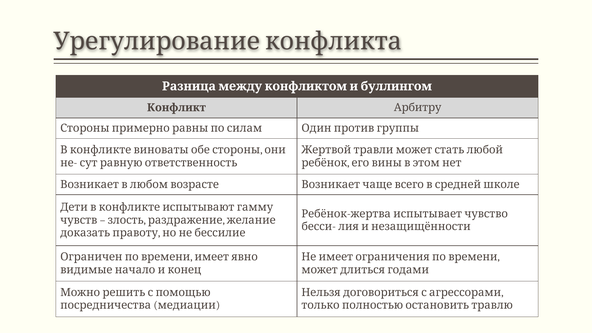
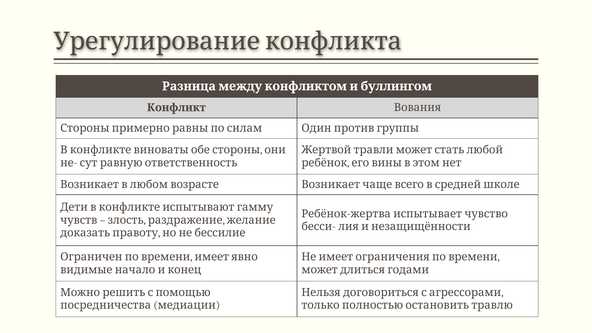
Арбитру: Арбитру -> Вования (418, 108)
